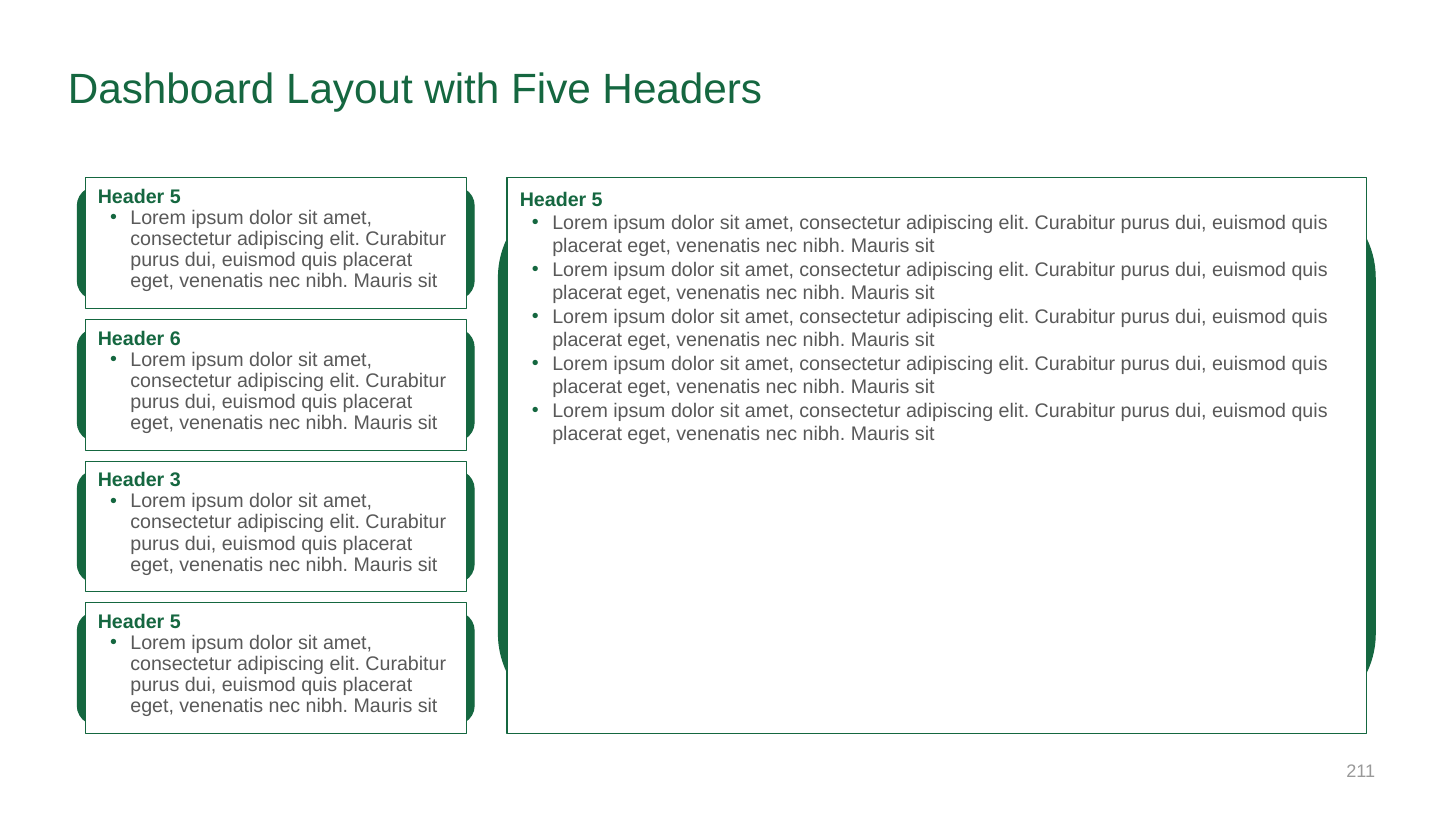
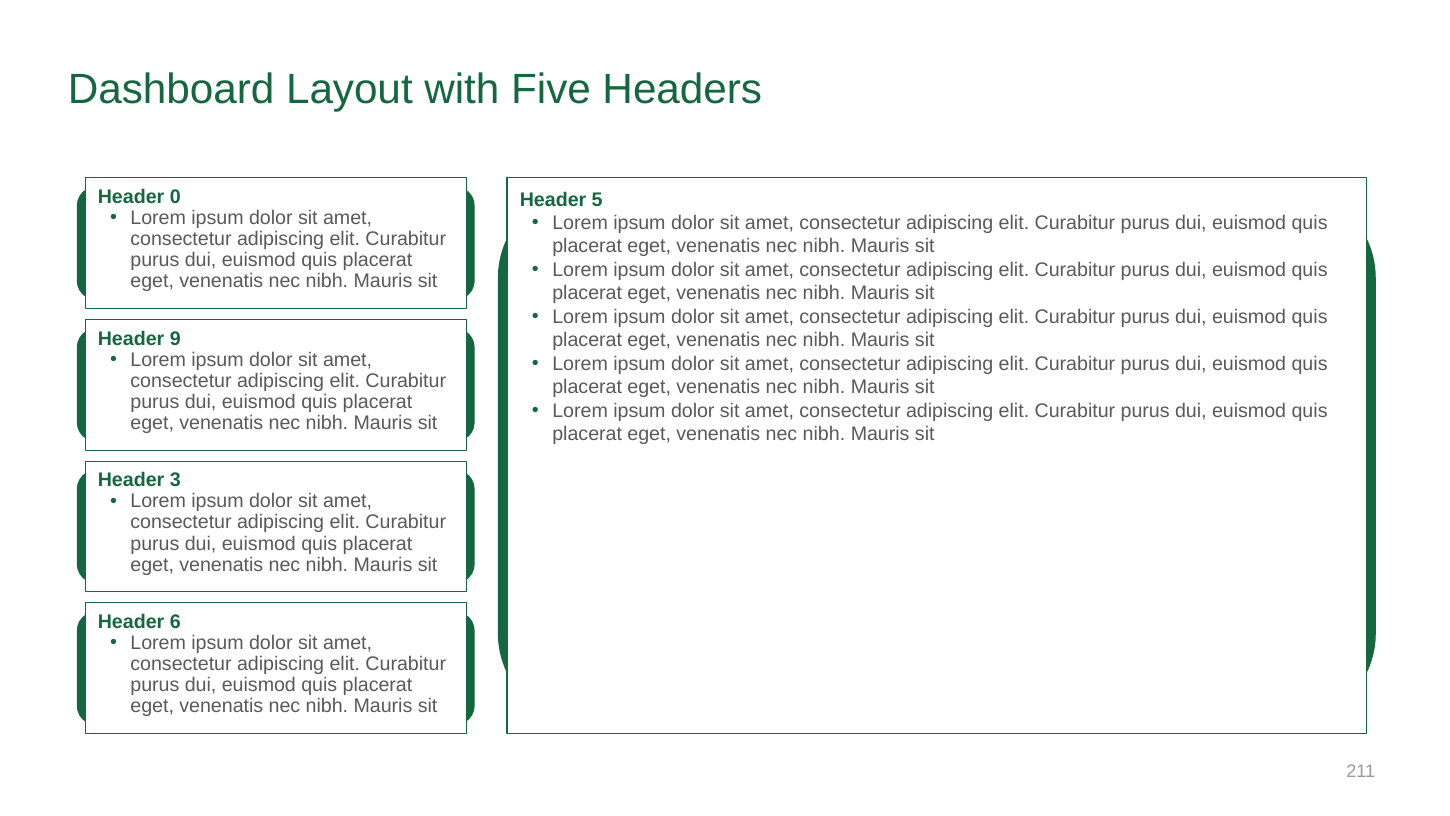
5: 5 -> 0 (175, 197)
6: 6 -> 9 (175, 338)
5: 5 -> 6 (175, 622)
